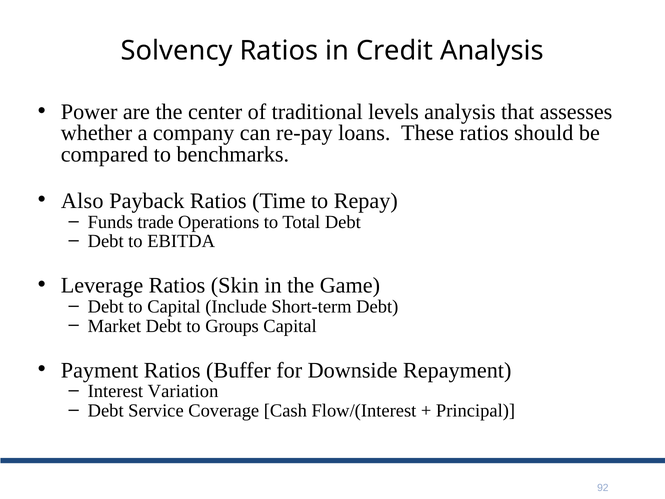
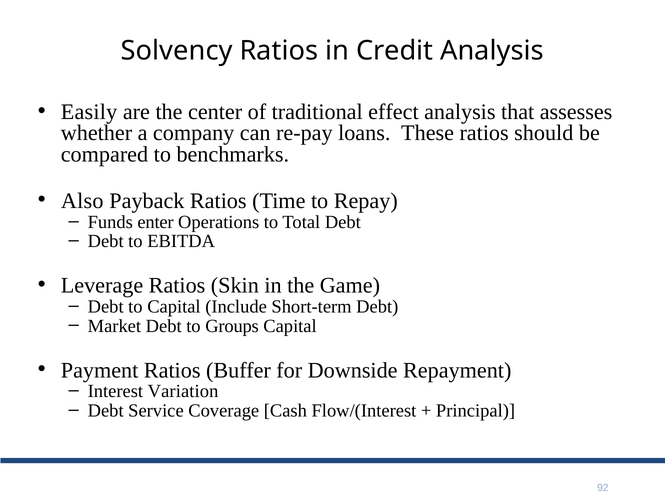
Power: Power -> Easily (89, 112)
levels: levels -> effect (393, 112)
trade: trade -> enter (156, 222)
